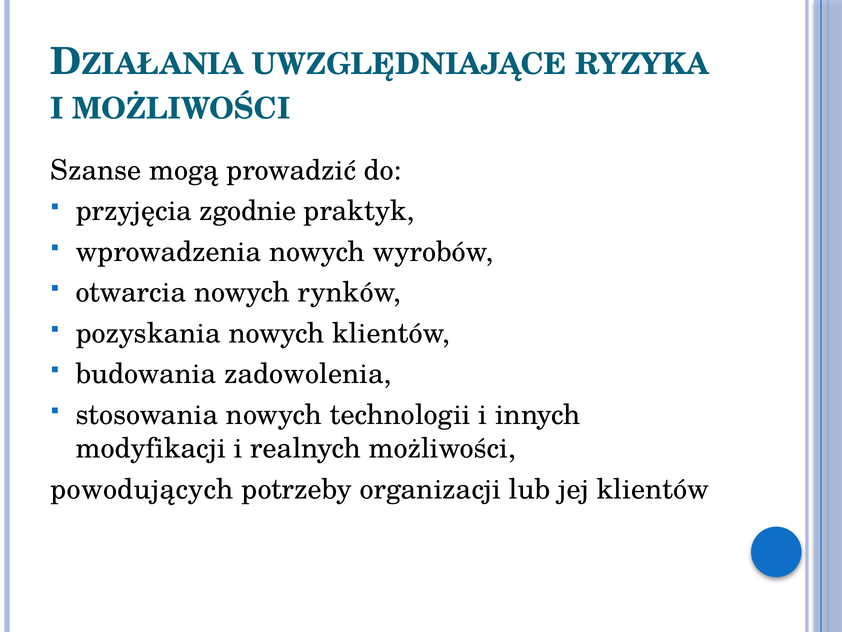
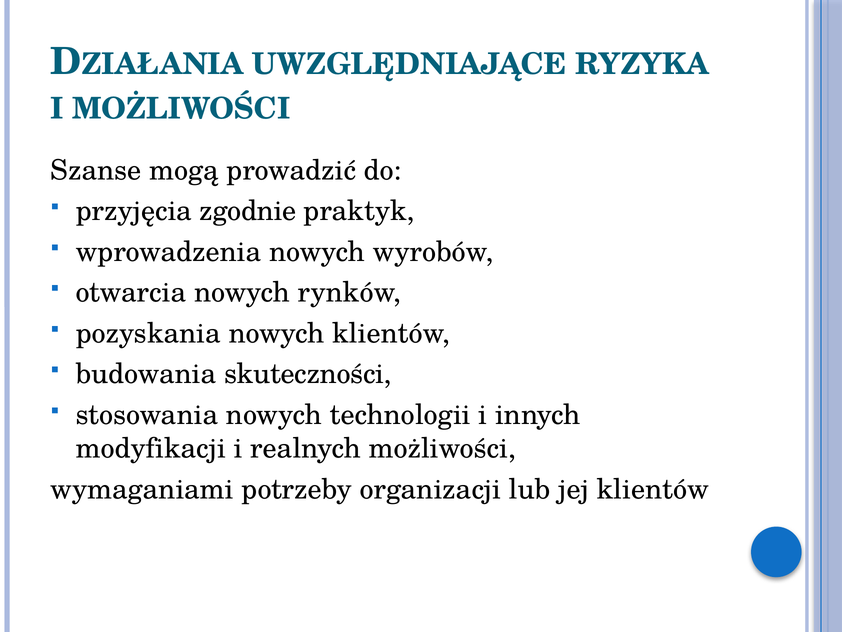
zadowolenia: zadowolenia -> skuteczności (308, 374)
powodujących: powodujących -> wymaganiami (142, 489)
